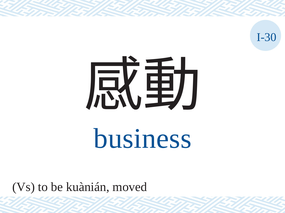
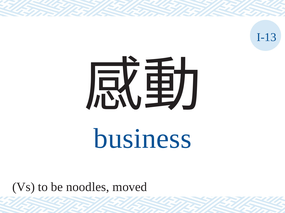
I-30: I-30 -> I-13 (267, 37)
kuànián: kuànián -> noodles (88, 188)
